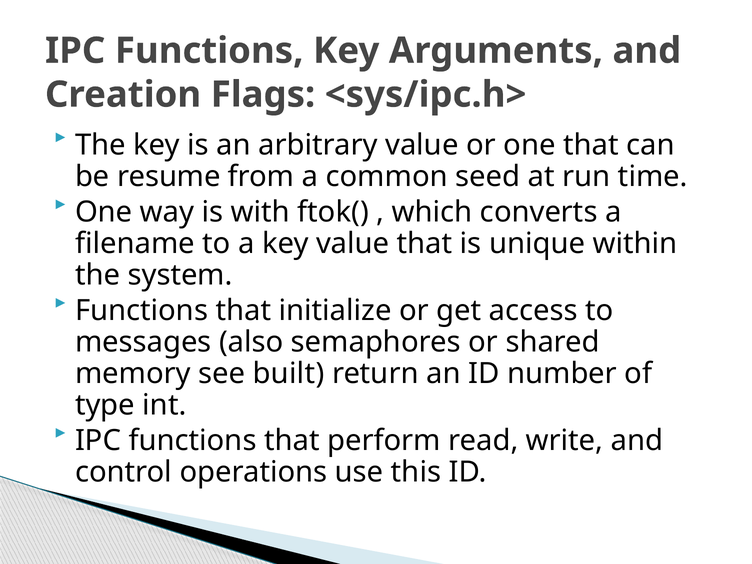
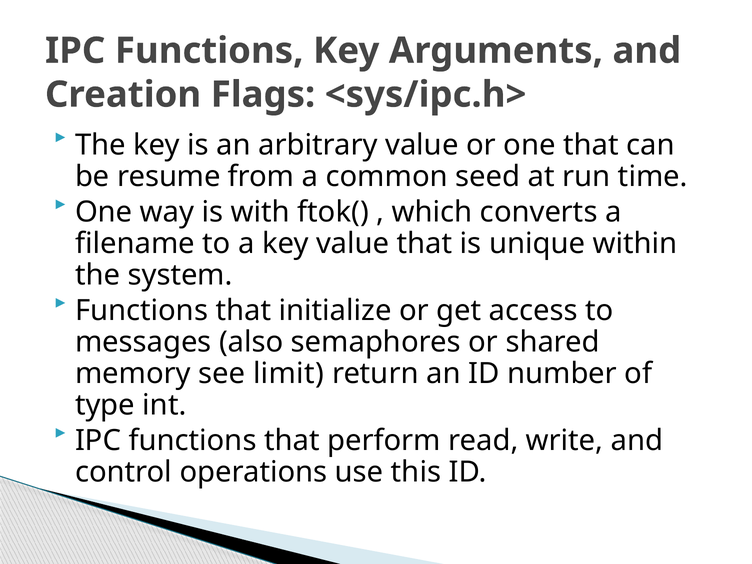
built: built -> limit (288, 374)
